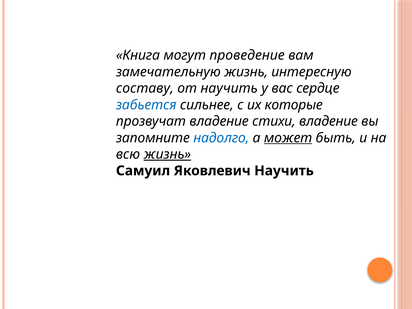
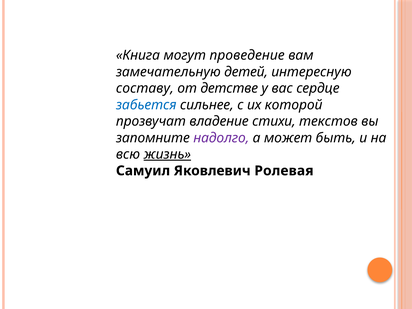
замечательную жизнь: жизнь -> детей (246, 72)
от научить: научить -> детстве (229, 88)
которые: которые -> которой (294, 105)
стихи владение: владение -> текстов (328, 121)
надолго colour: blue -> purple (221, 138)
может underline: present -> none (288, 138)
Яковлевич Научить: Научить -> Ролевая (284, 171)
